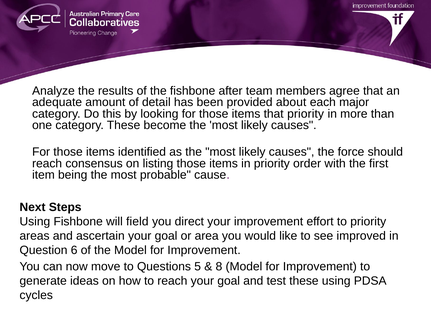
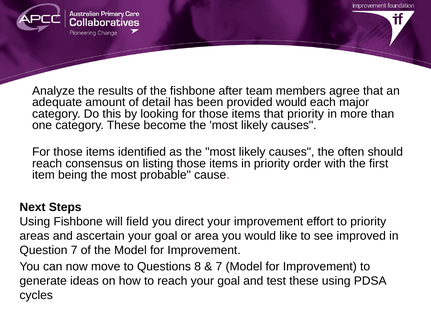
provided about: about -> would (291, 102)
force: force -> often (351, 152)
Question 6: 6 -> 7 (74, 250)
5: 5 -> 8 (198, 267)
8: 8 -> 7 (219, 267)
